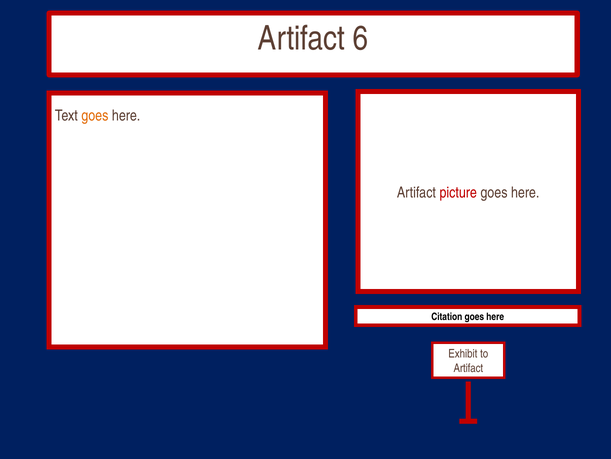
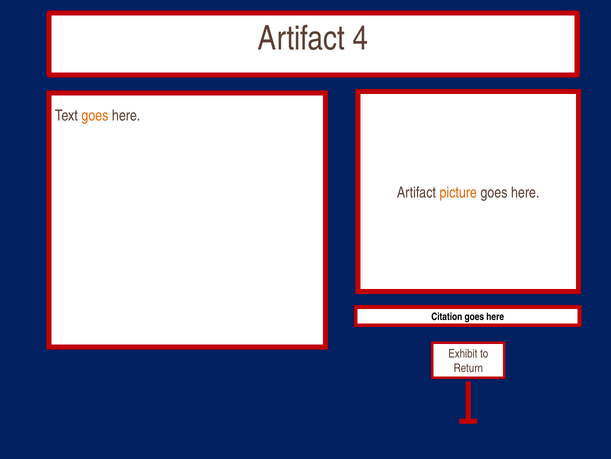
6: 6 -> 4 (360, 39)
picture colour: red -> orange (458, 192)
Artifact: Artifact -> Return (468, 368)
